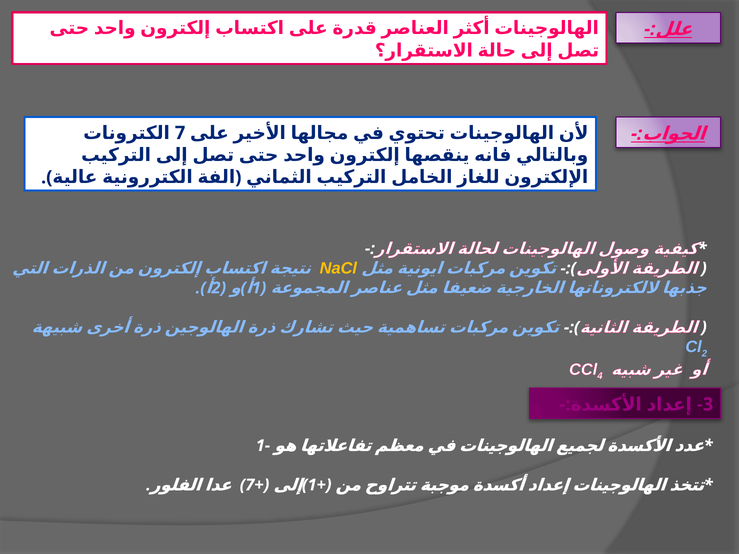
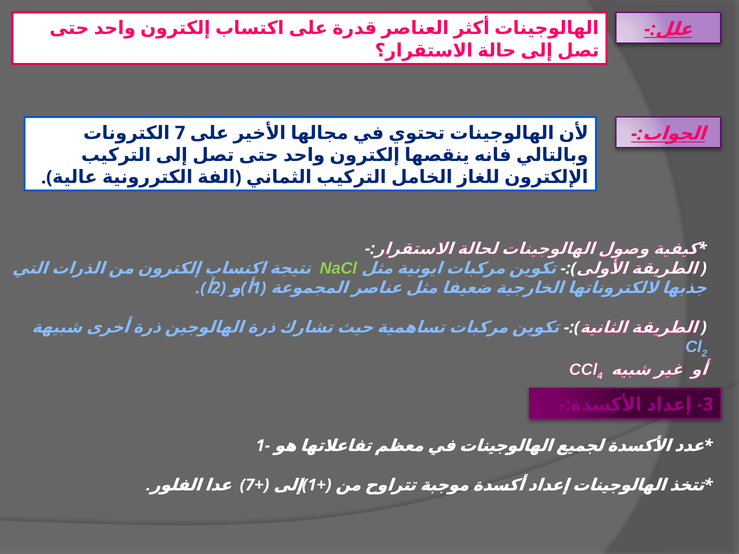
NaCl colour: yellow -> light green (338, 268)
